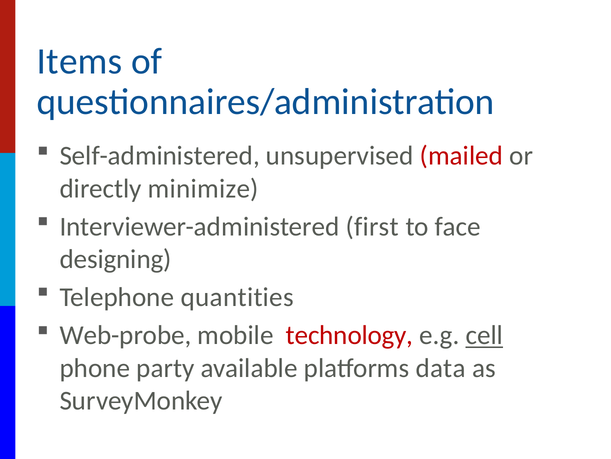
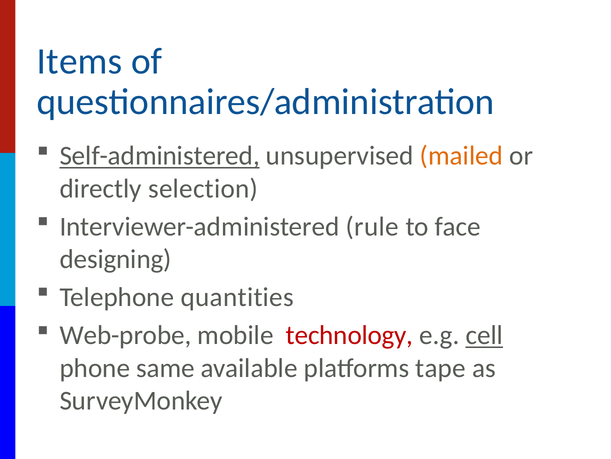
Self-administered underline: none -> present (160, 156)
mailed colour: red -> orange (461, 156)
minimize: minimize -> selection (203, 188)
first: first -> rule (372, 226)
party: party -> same (166, 368)
data: data -> tape (441, 368)
